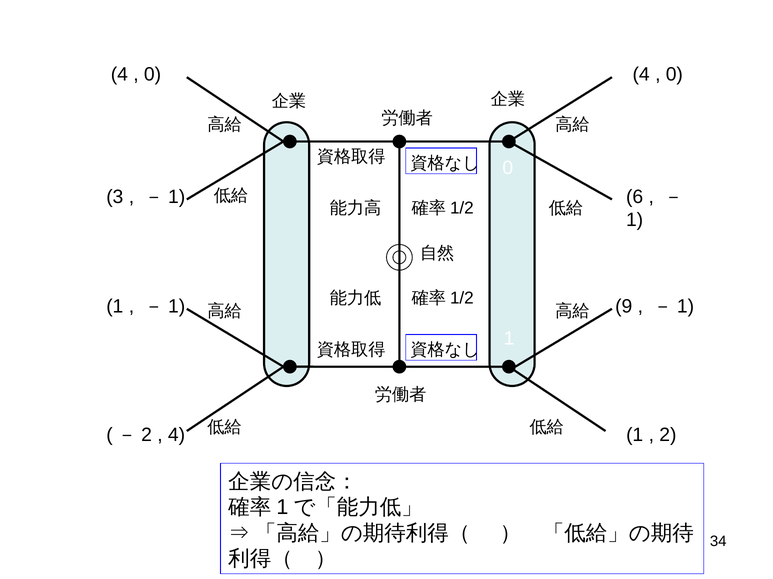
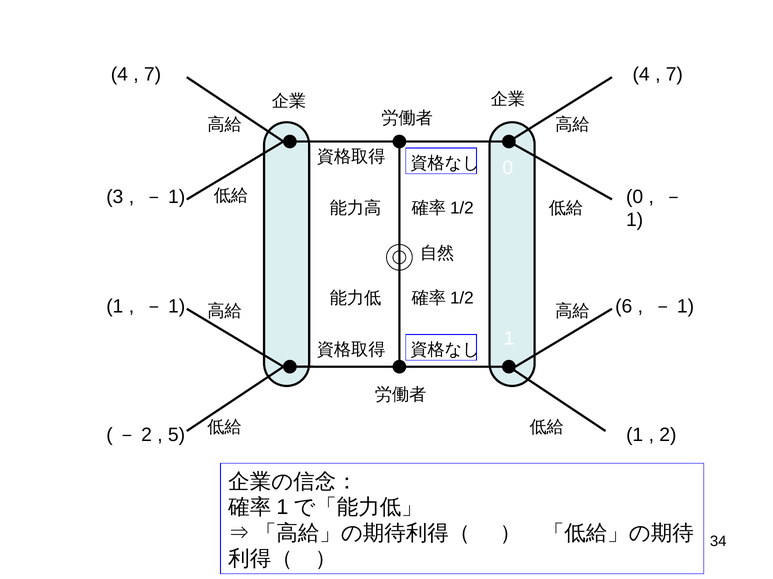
0: 0 -> 7 (153, 75)
0: 0 -> 7 (674, 75)
－1 6: 6 -> 0 (635, 197)
9: 9 -> 6 (624, 307)
4: 4 -> 5 (177, 435)
